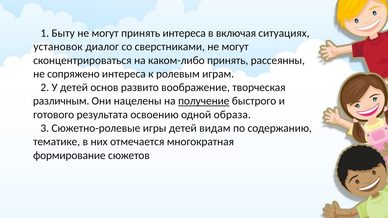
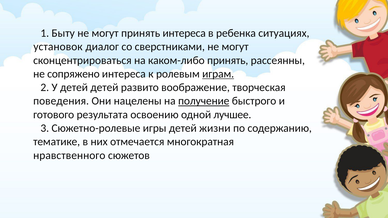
включая: включая -> ребенка (236, 33)
играм underline: none -> present (218, 74)
детей основ: основ -> детей (104, 88)
различным: различным -> поведения (61, 101)
образа: образа -> лучшее (232, 115)
видам: видам -> жизни (215, 128)
формирование: формирование -> нравственного (69, 155)
